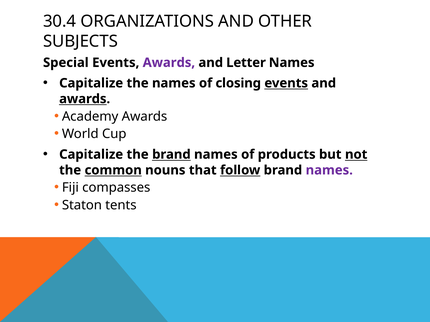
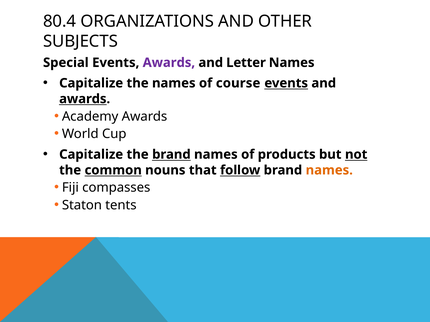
30.4: 30.4 -> 80.4 (60, 21)
closing: closing -> course (238, 83)
names colour: purple -> orange (329, 170)
